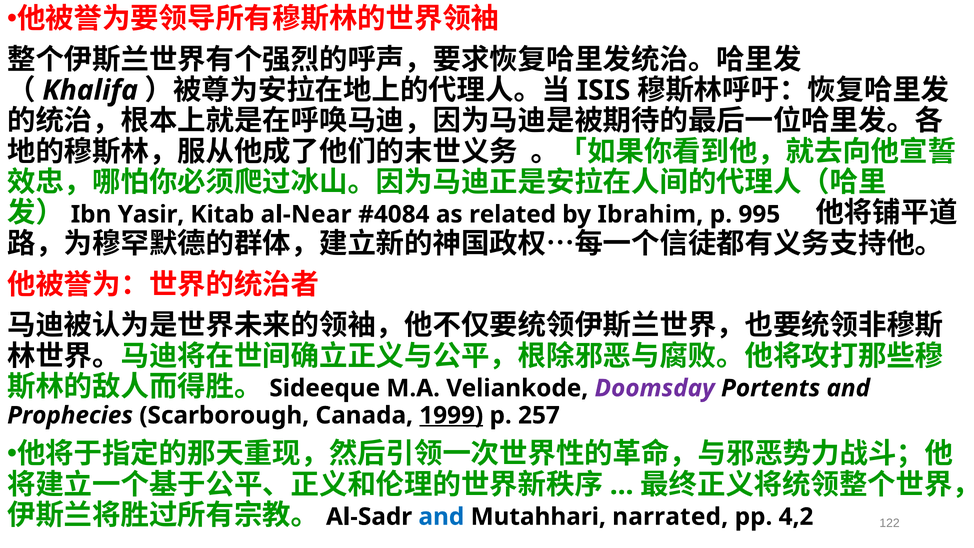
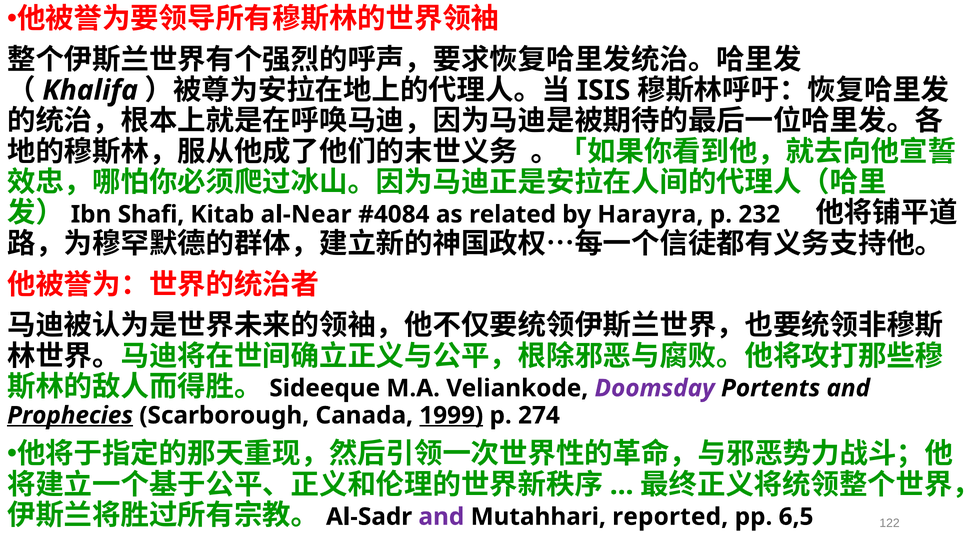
Yasir: Yasir -> Shafi (151, 214)
Ibrahim: Ibrahim -> Harayra (650, 214)
995: 995 -> 232 (759, 214)
Prophecies underline: none -> present (70, 415)
257: 257 -> 274 (539, 415)
and colour: blue -> purple (441, 517)
narrated: narrated -> reported (670, 517)
4,2: 4,2 -> 6,5 (796, 517)
